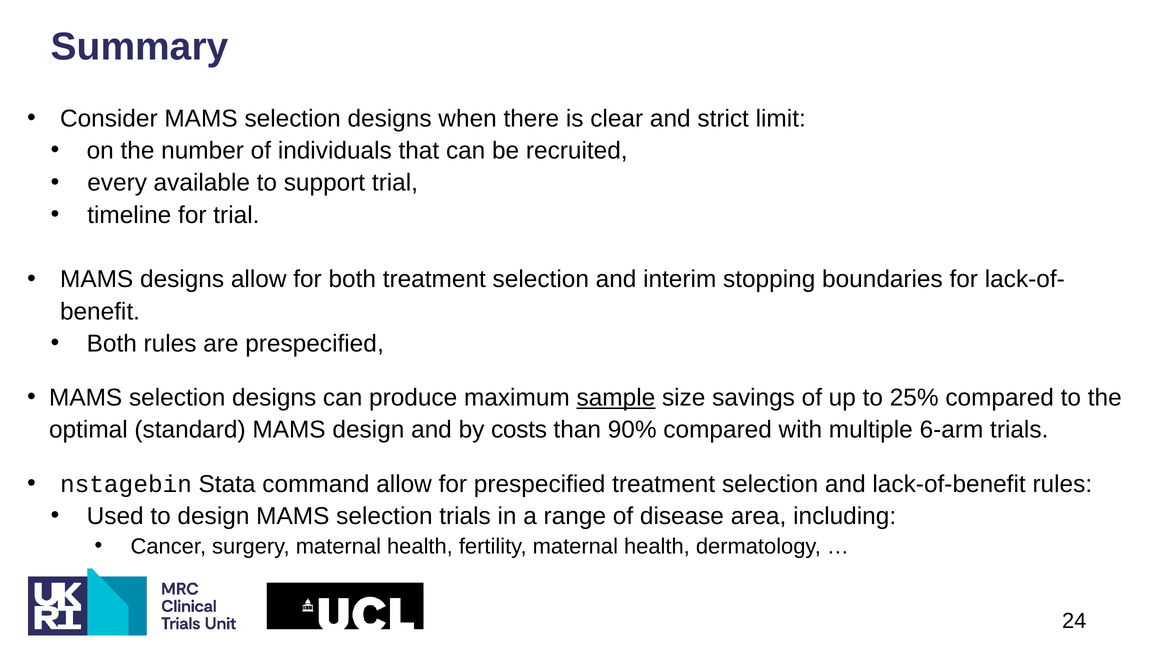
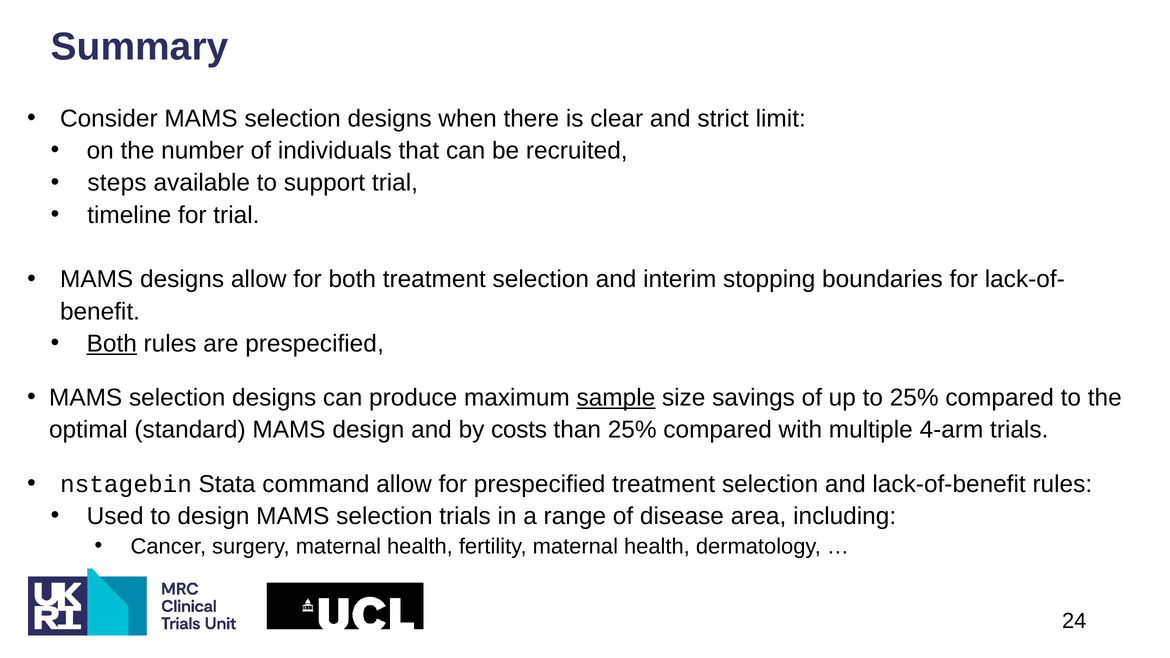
every: every -> steps (117, 183)
Both underline: none -> present (112, 344)
than 90%: 90% -> 25% (632, 430)
6-arm: 6-arm -> 4-arm (952, 430)
